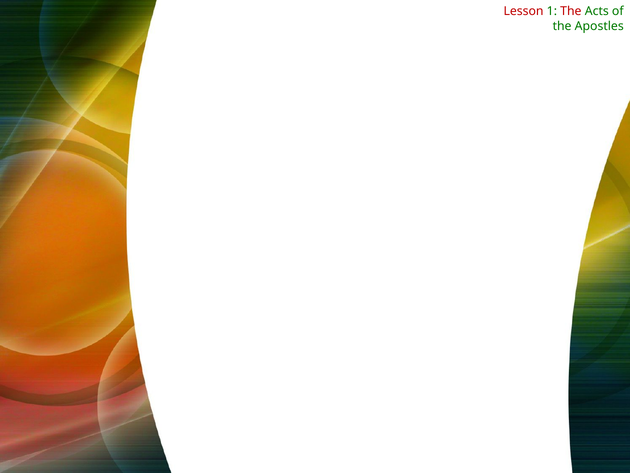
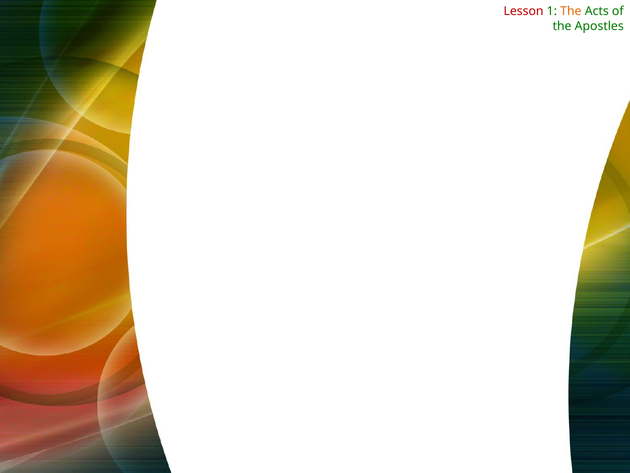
The colour: red -> orange (571, 11)
